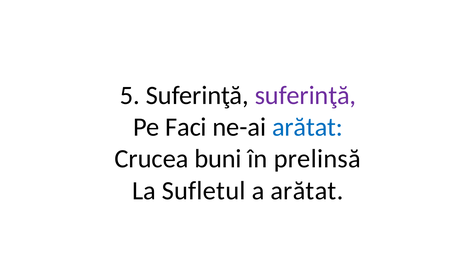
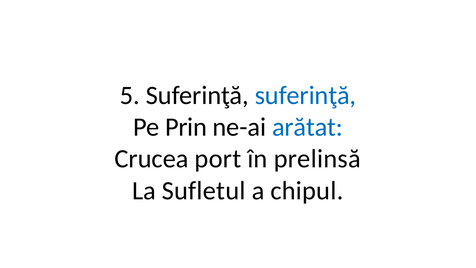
suferinţă colour: purple -> blue (305, 95)
Faci: Faci -> Prin (186, 127)
buni: buni -> port (218, 159)
a arătat: arătat -> chipul (307, 190)
